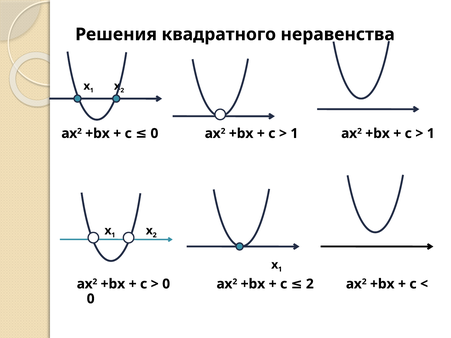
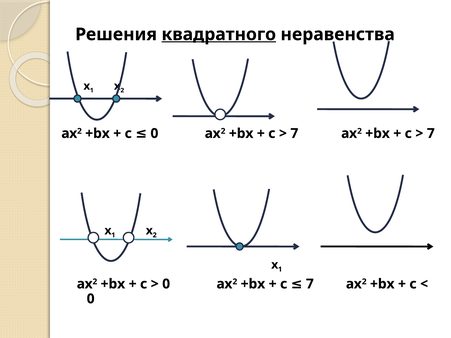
квадратного underline: none -> present (219, 34)
1: 1 -> 7 (294, 134)
1: 1 -> 7 (431, 134)
с 2: 2 -> 7 (310, 284)
